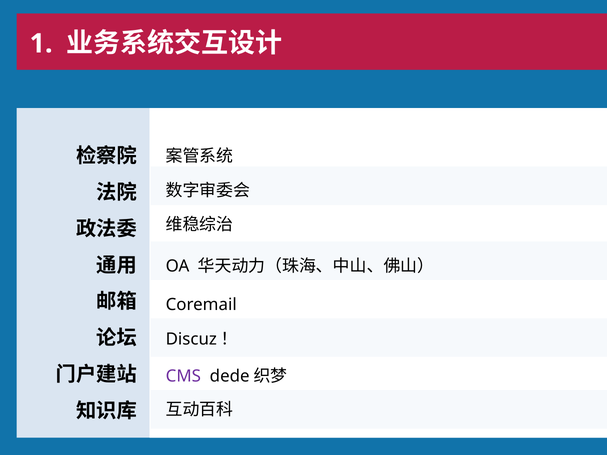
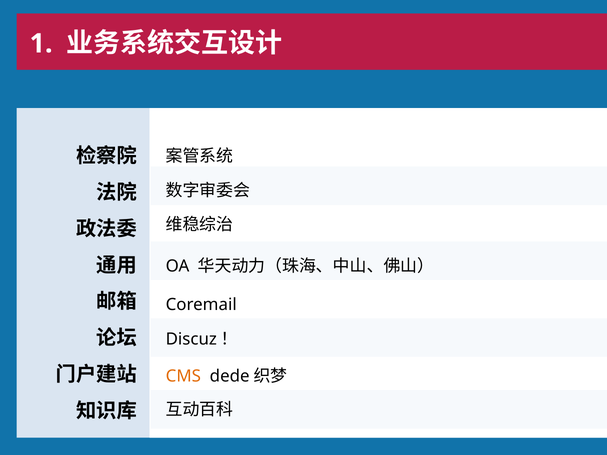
CMS colour: purple -> orange (183, 376)
